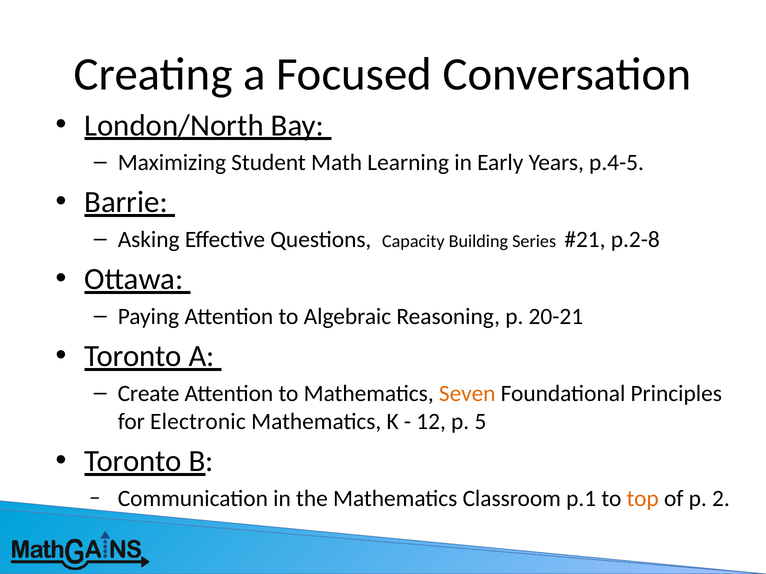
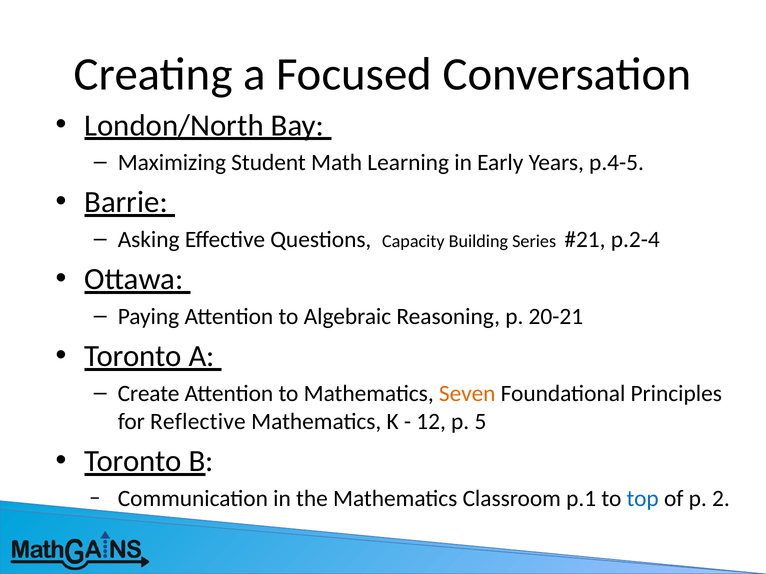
p.2-8: p.2-8 -> p.2-4 (635, 240)
Electronic: Electronic -> Reflective (198, 422)
top colour: orange -> blue (643, 499)
